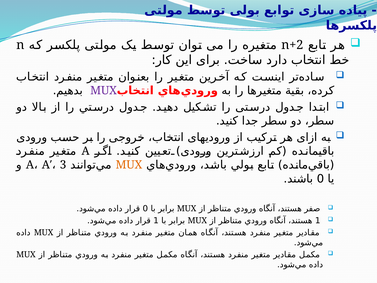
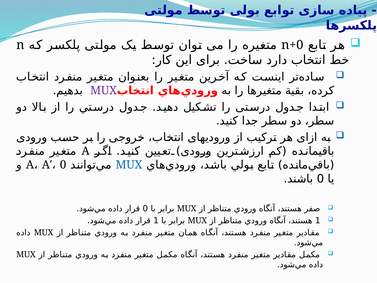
n+2: n+2 -> n+0 (292, 45)
3: 3 -> 0 (63, 165)
MUX colour: orange -> blue (129, 165)
